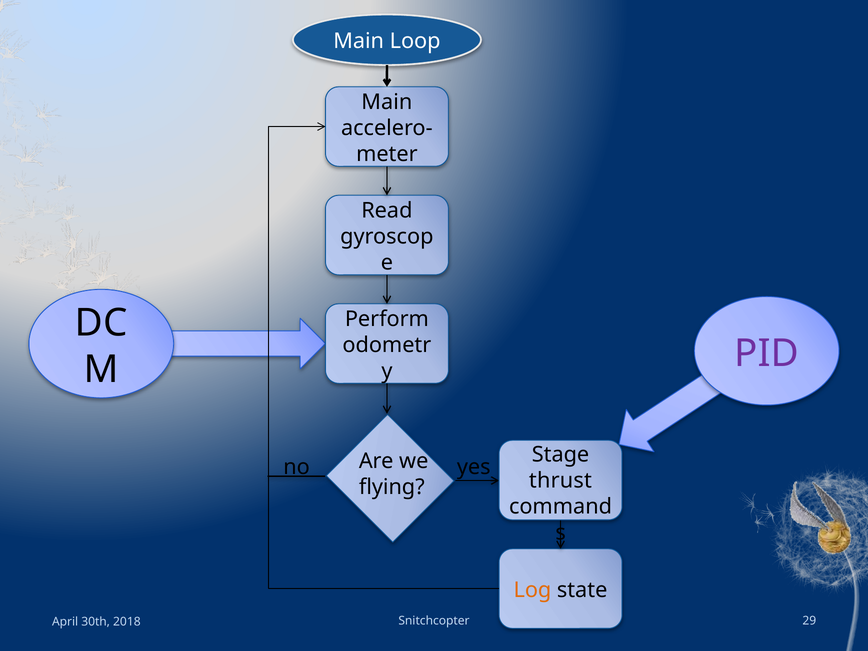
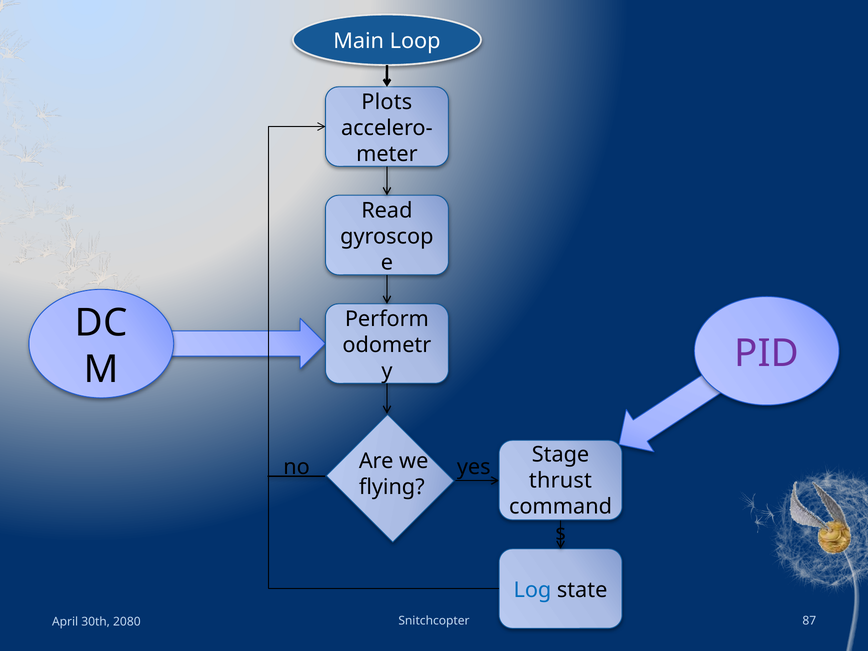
Main: Main -> Plots (387, 102)
Log colour: orange -> blue (532, 590)
29: 29 -> 87 (809, 621)
2018: 2018 -> 2080 (127, 622)
